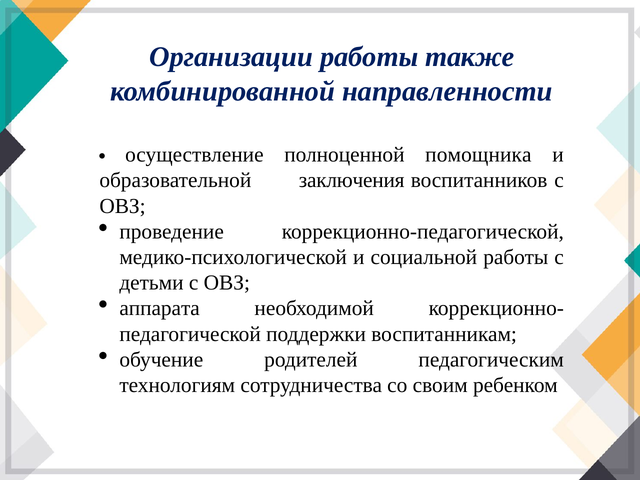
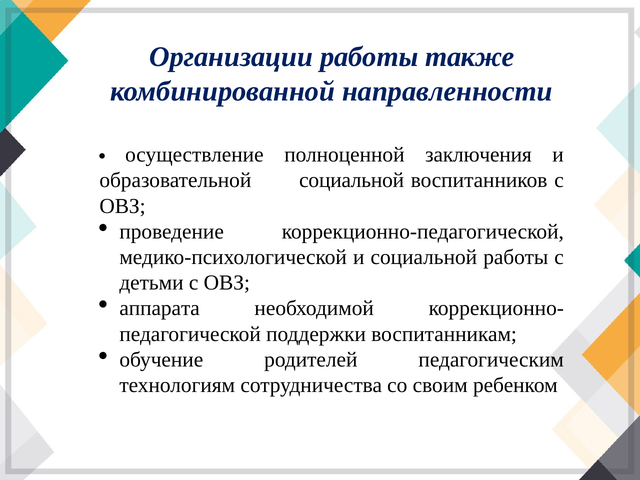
помощника: помощника -> заключения (479, 155)
образовательной заключения: заключения -> социальной (352, 180)
